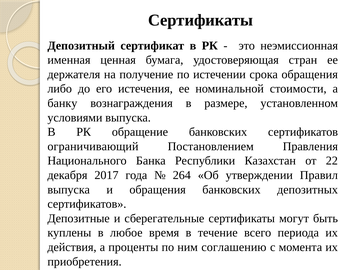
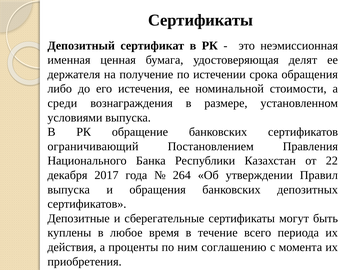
стран: стран -> делят (303, 60)
банку: банку -> среди (62, 103)
